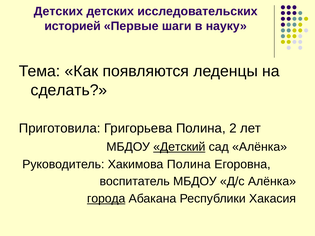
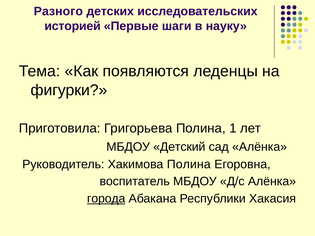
Детских: Детских -> Разного (58, 11)
сделать: сделать -> фигурки (69, 90)
2: 2 -> 1 (233, 128)
Детский underline: present -> none (179, 147)
